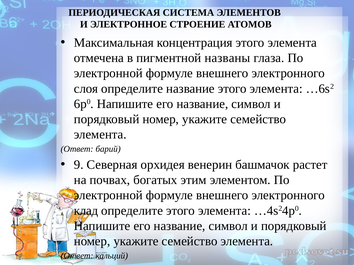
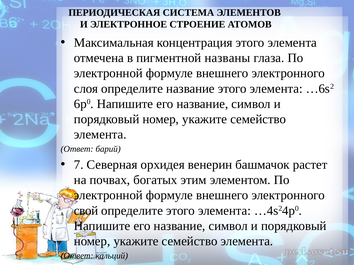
9: 9 -> 7 (79, 165)
клад: клад -> свой (86, 211)
